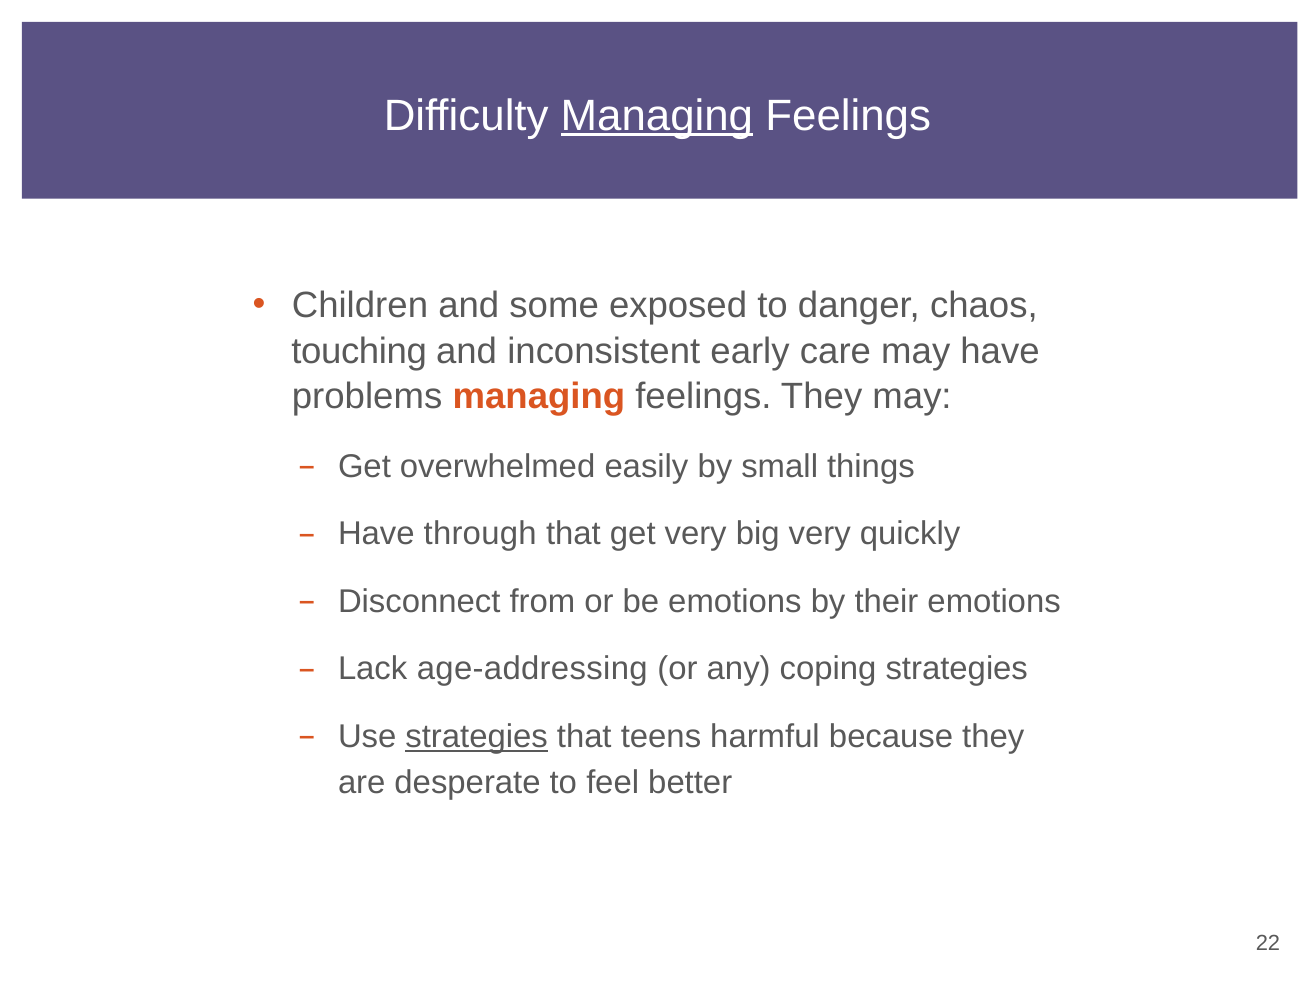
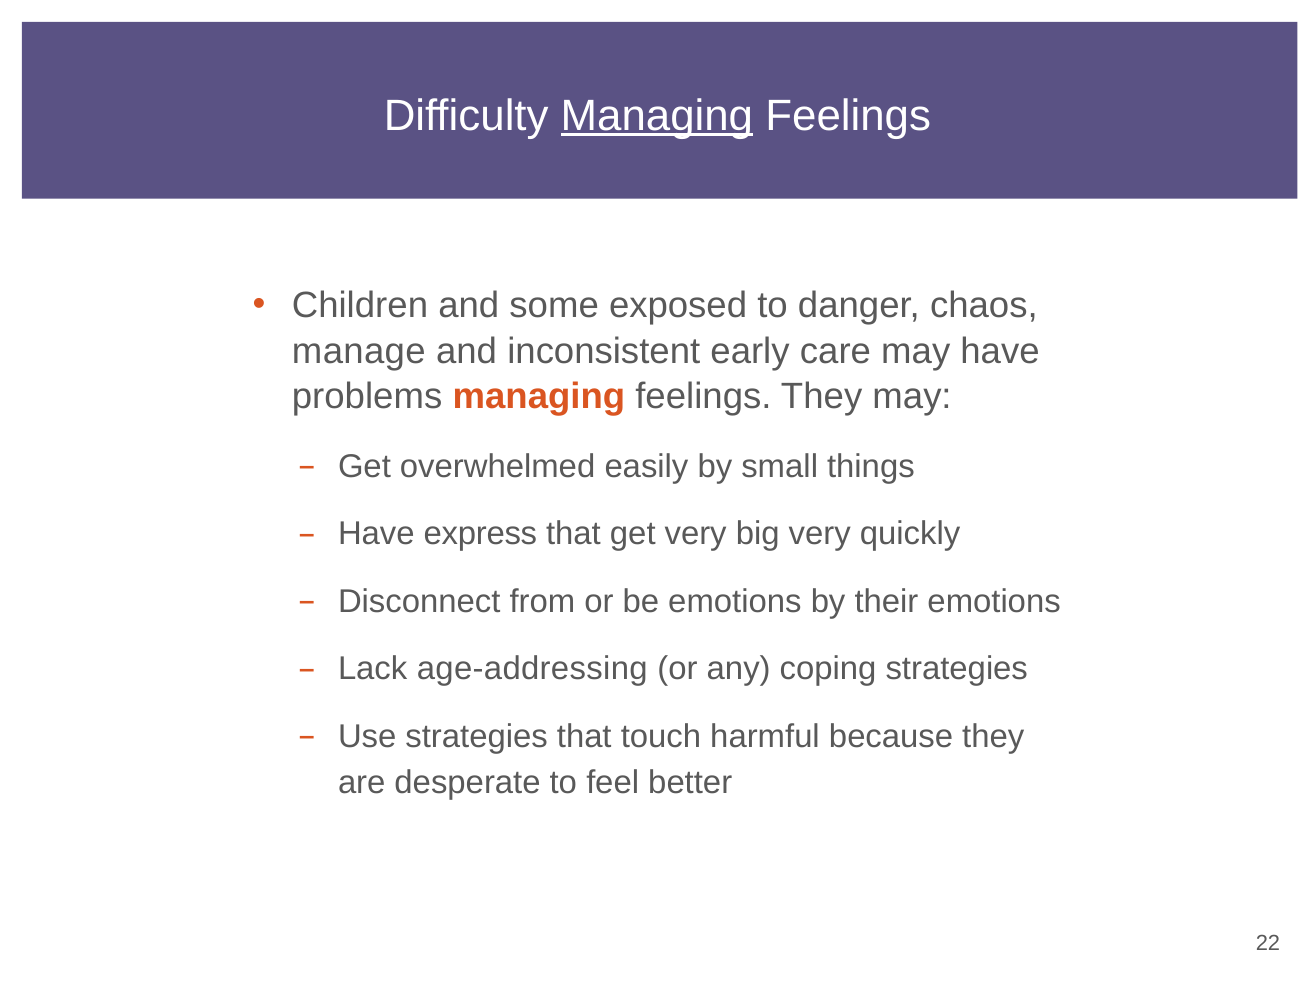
touching: touching -> manage (359, 351)
through: through -> express (480, 534)
strategies underline: present -> none (477, 737)
teens: teens -> touch (661, 737)
